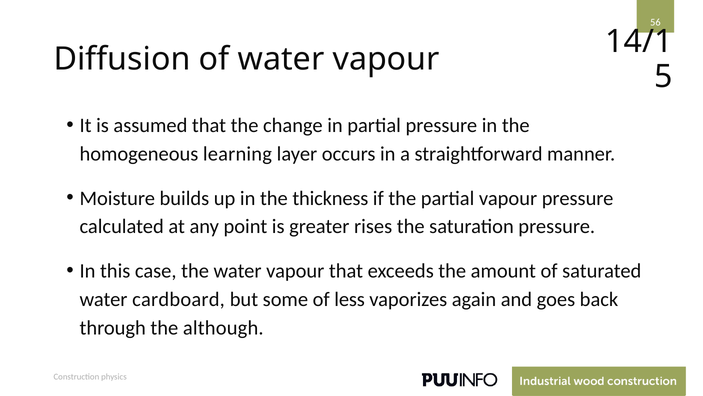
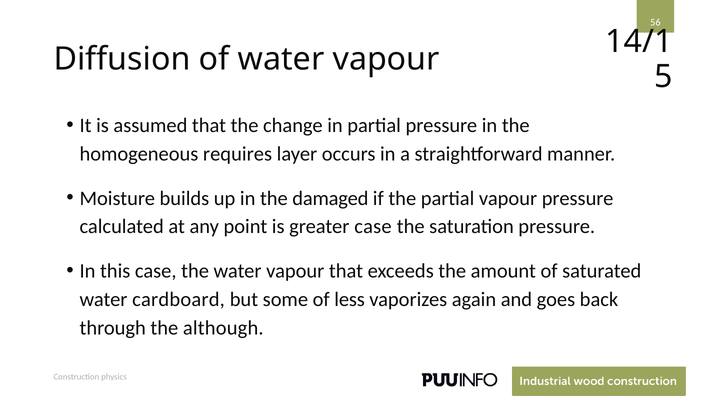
learning: learning -> requires (238, 154)
thickness: thickness -> damaged (330, 198)
greater rises: rises -> case (373, 226)
